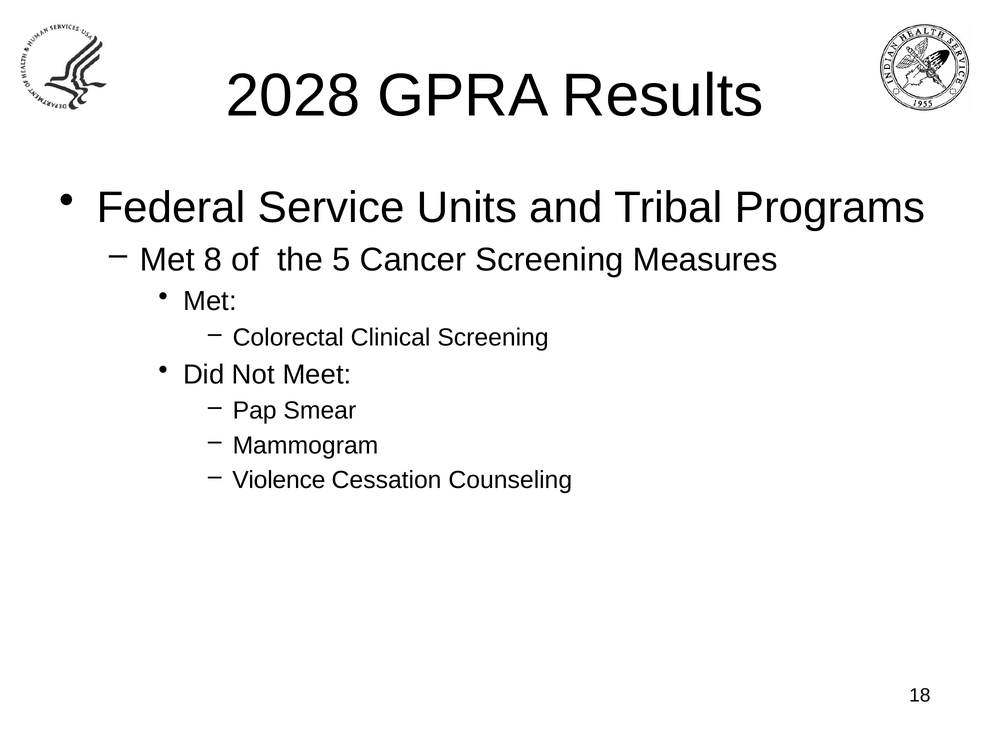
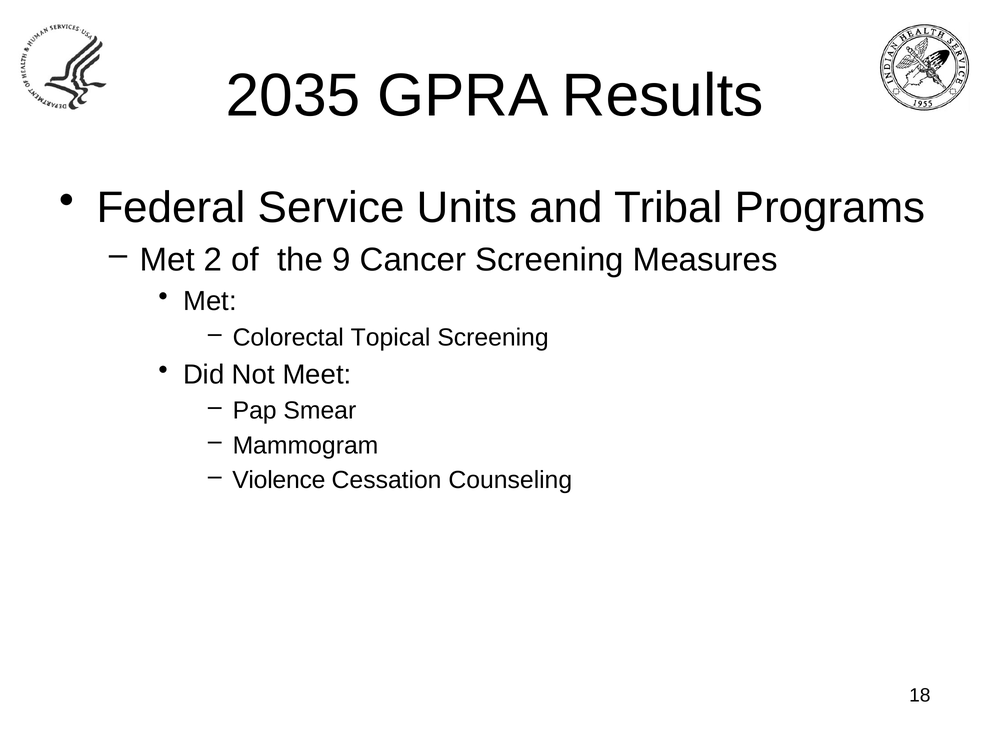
2028: 2028 -> 2035 (293, 96)
8: 8 -> 2 (213, 260)
5: 5 -> 9 (341, 260)
Clinical: Clinical -> Topical (391, 337)
